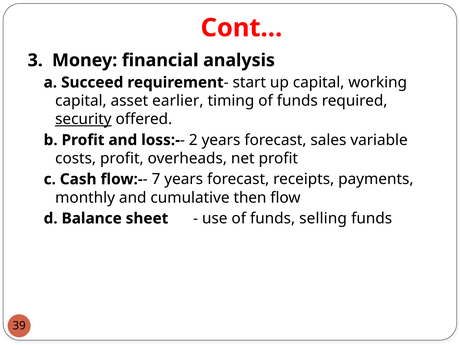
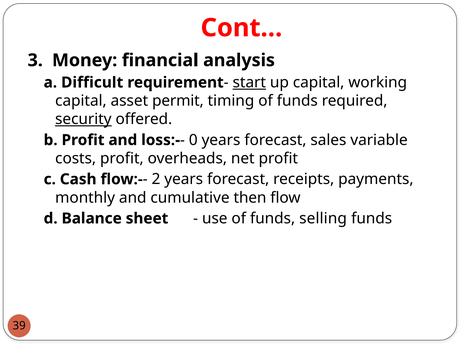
Succeed: Succeed -> Difficult (92, 82)
start underline: none -> present (249, 82)
earlier: earlier -> permit (178, 101)
2: 2 -> 0 (193, 140)
7: 7 -> 2 (156, 179)
